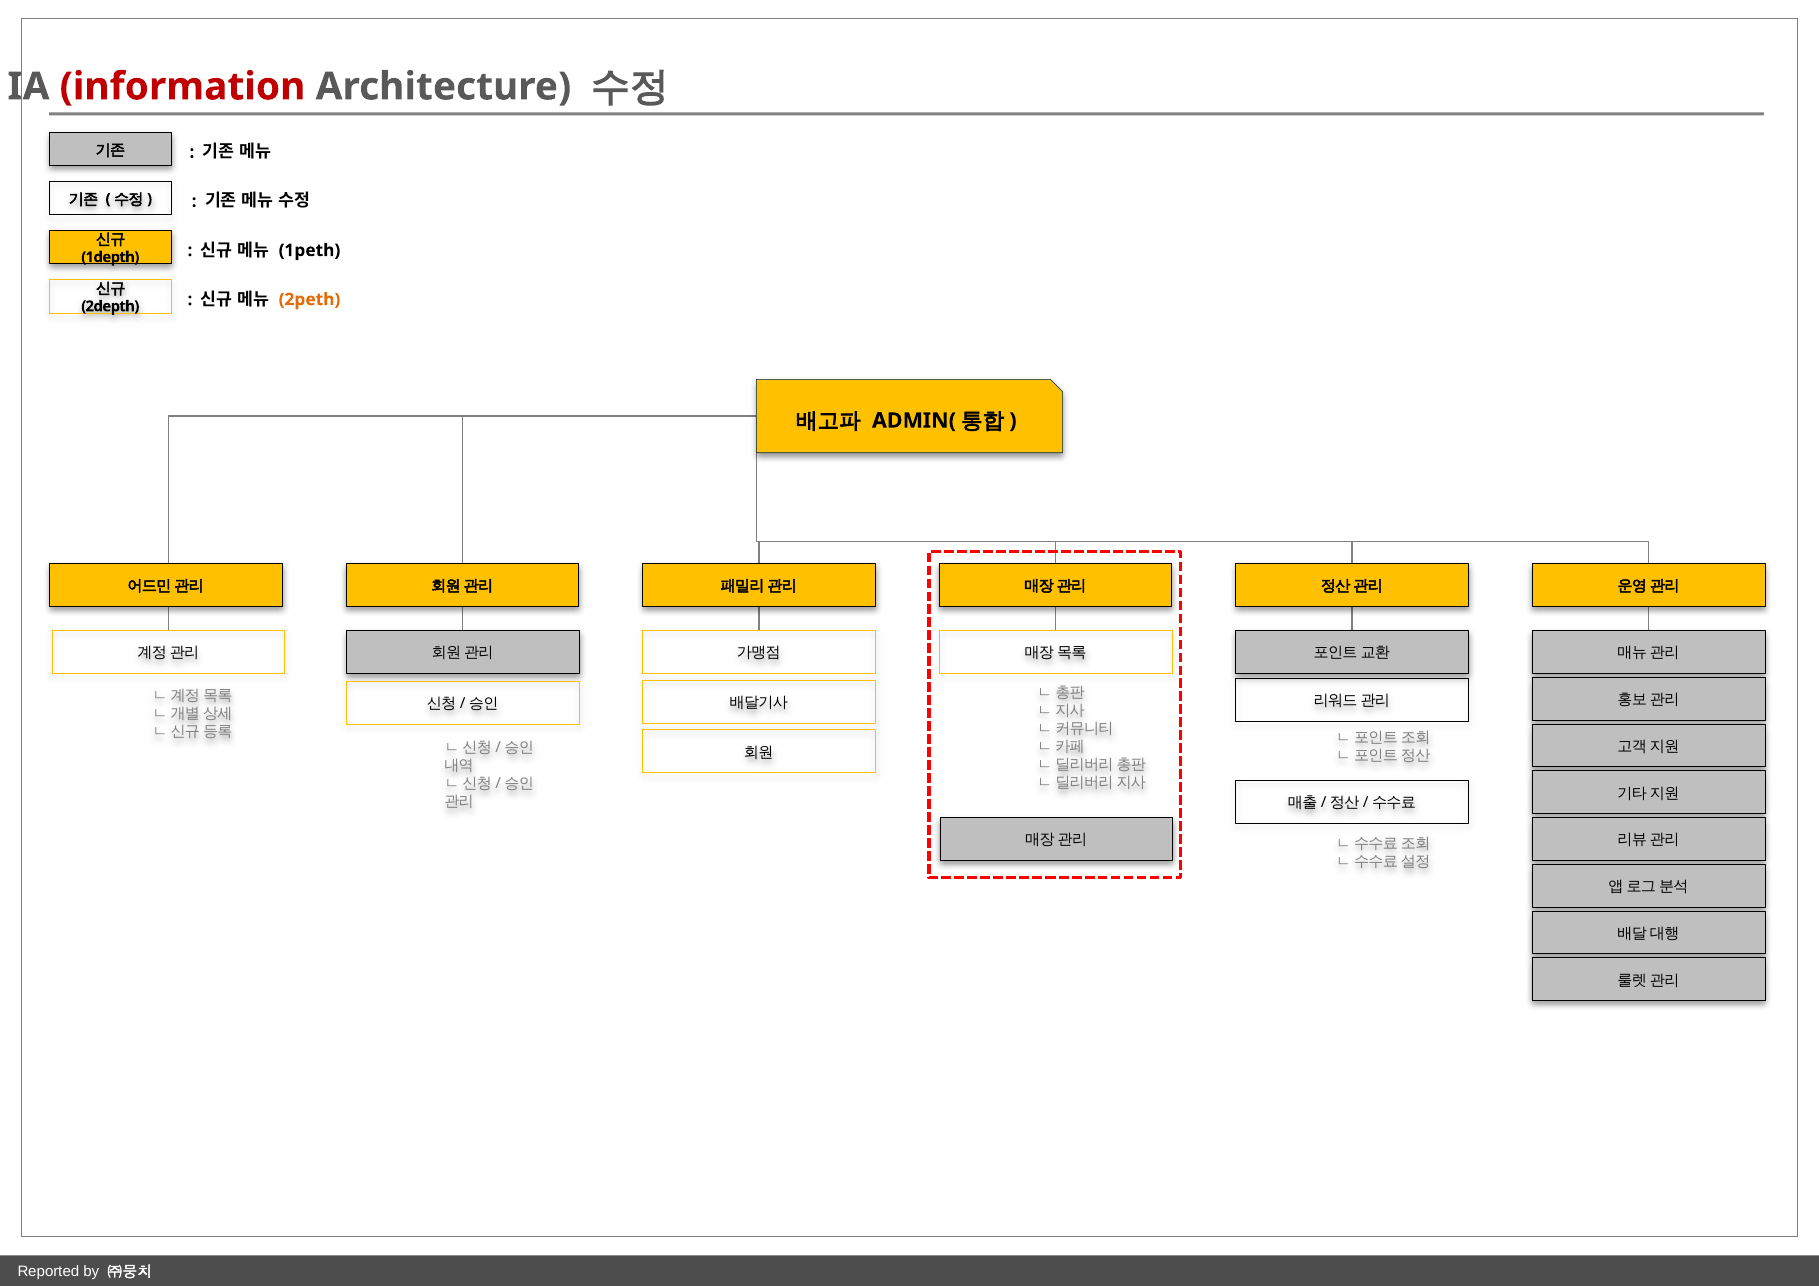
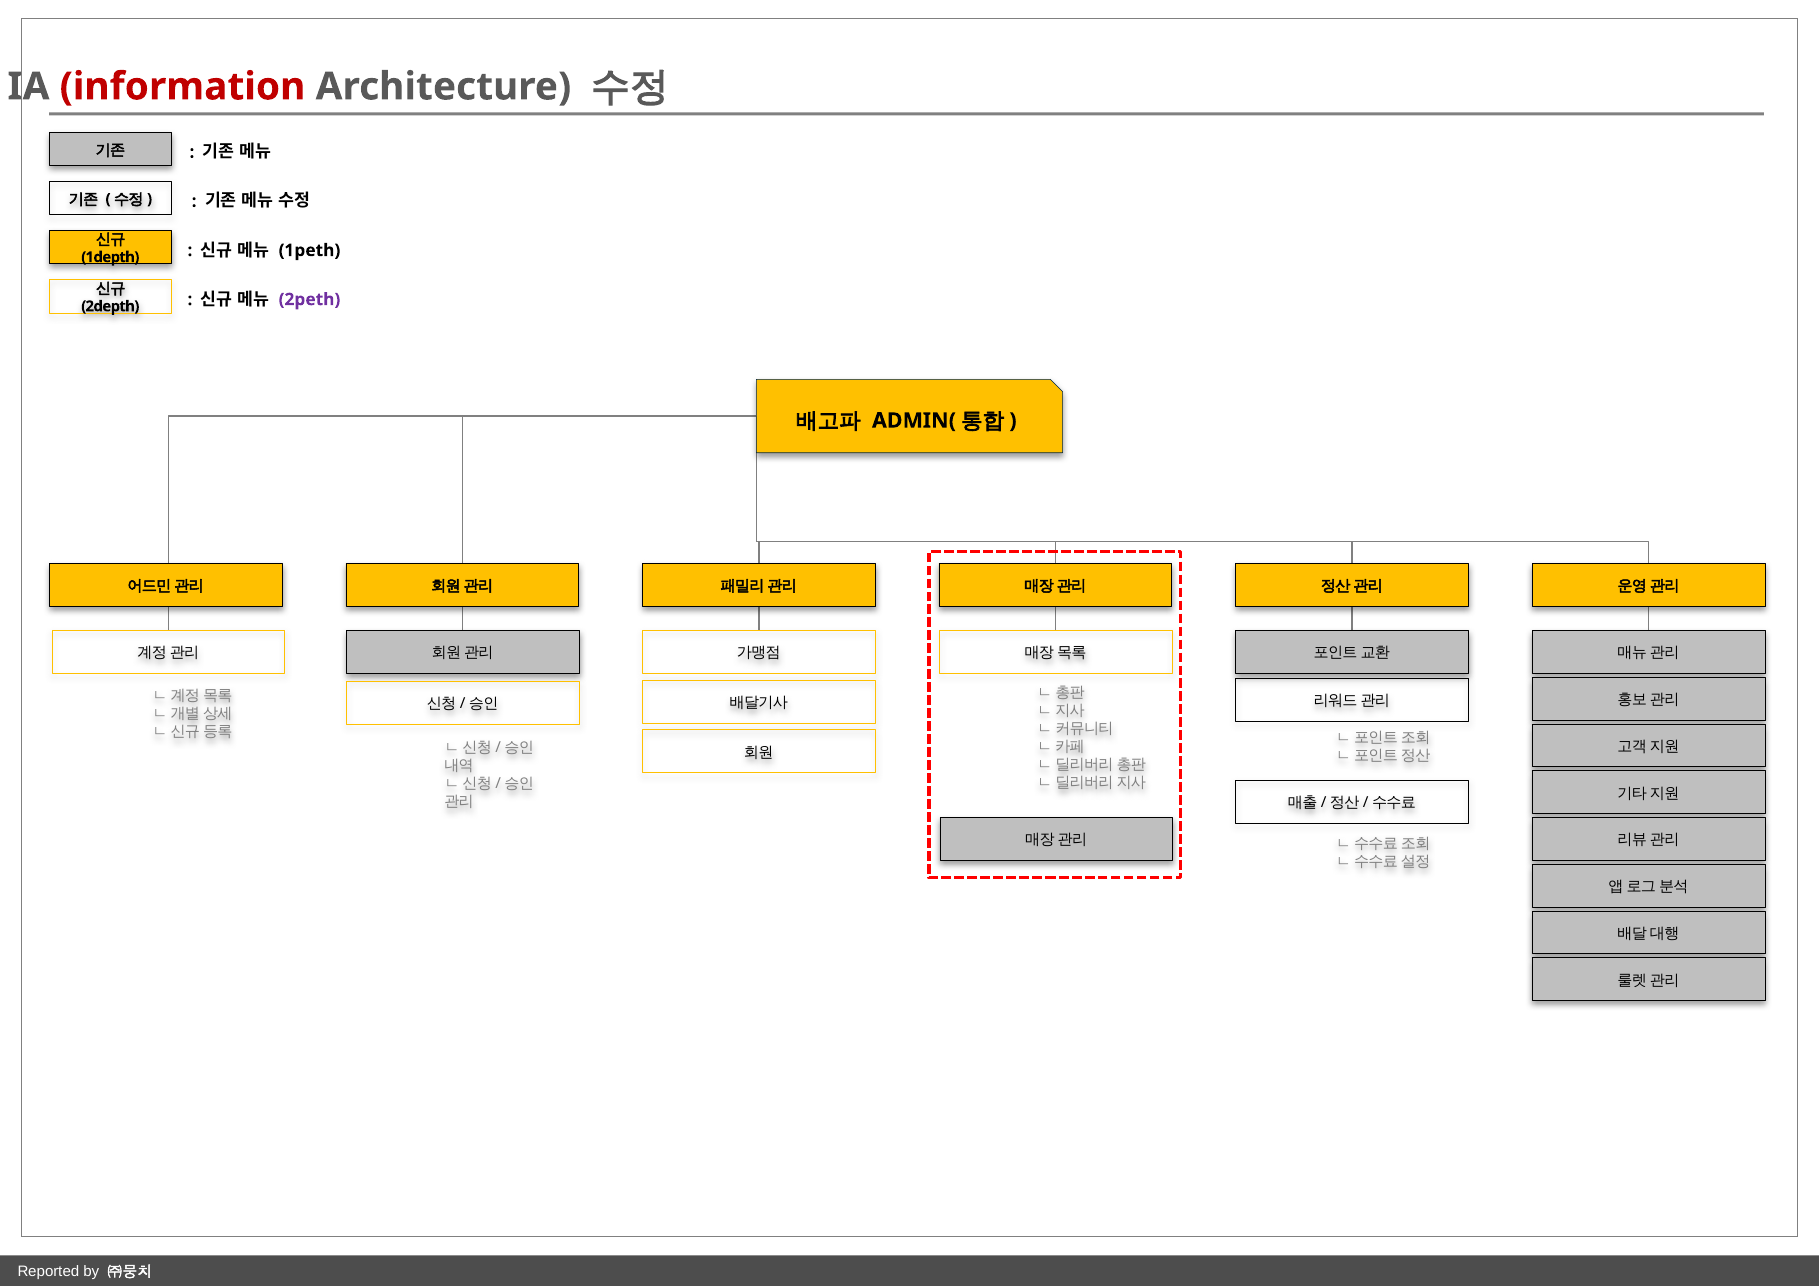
2peth colour: orange -> purple (309, 300)
